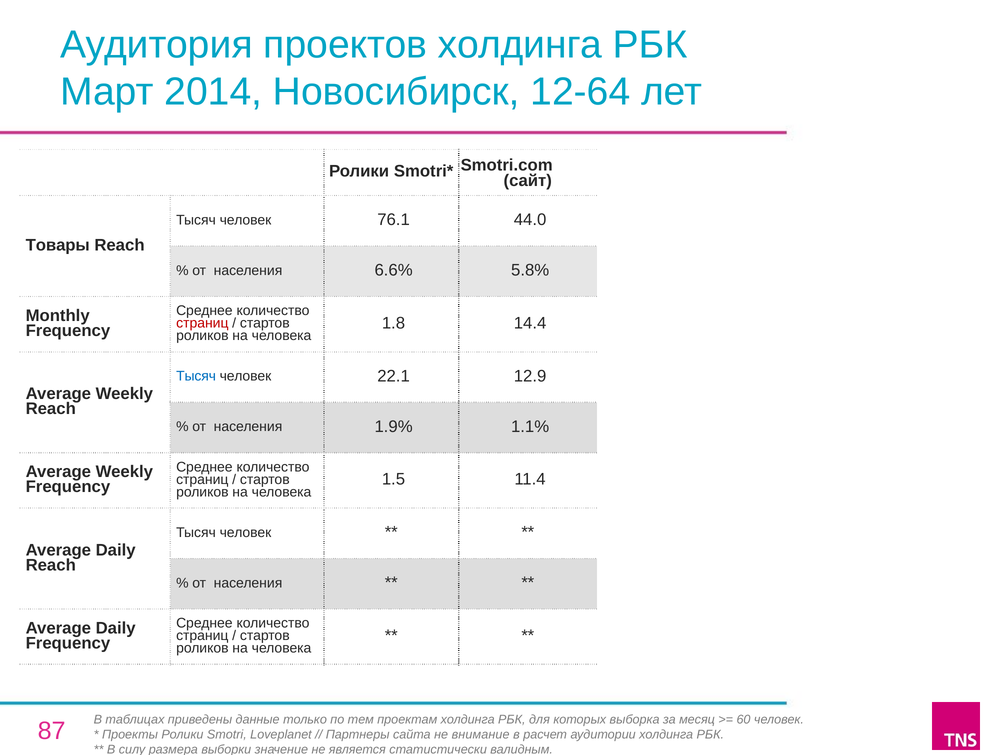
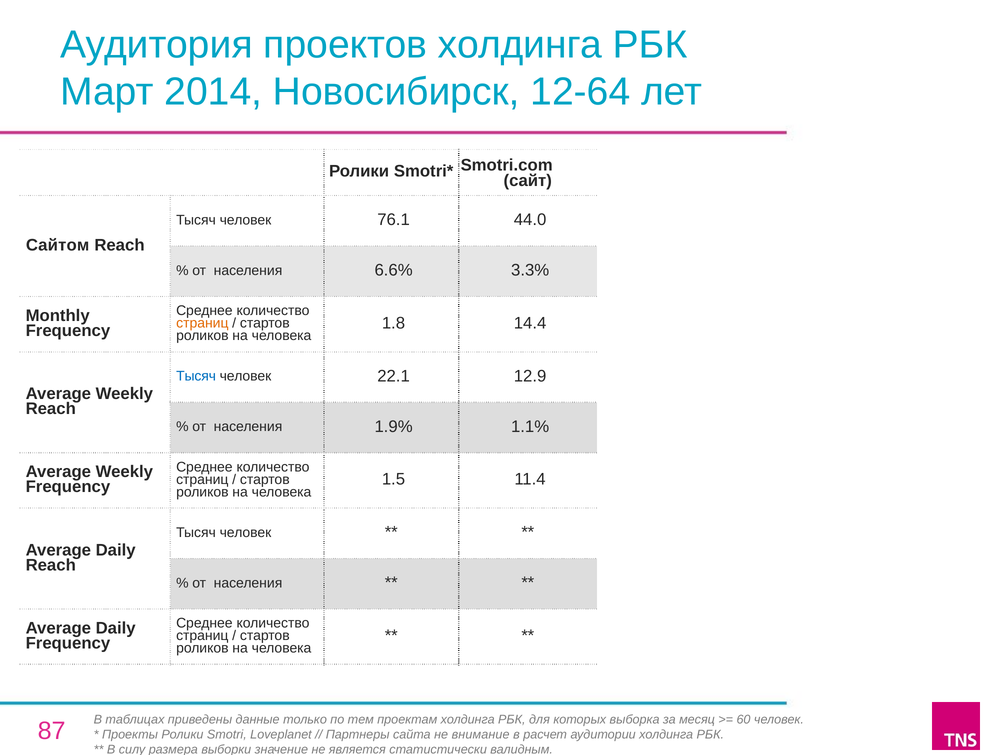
Товары: Товары -> Сайтом (58, 245)
5.8%: 5.8% -> 3.3% (530, 270)
страниц colour: red -> orange (202, 323)
